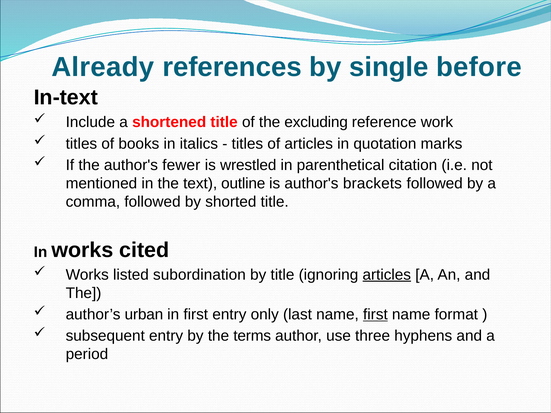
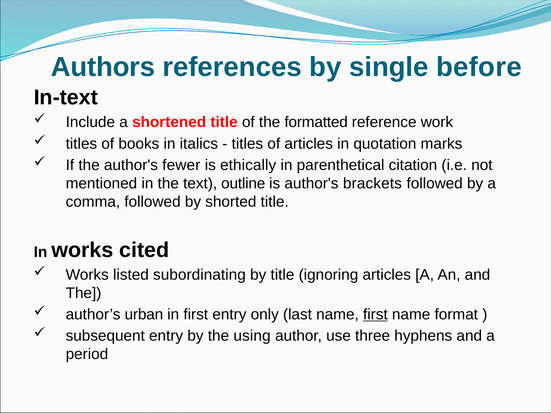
Already: Already -> Authors (103, 67)
excluding: excluding -> formatted (316, 122)
wrestled: wrestled -> ethically (248, 165)
subordination: subordination -> subordinating (199, 275)
articles underline: present -> none (387, 275)
terms: terms -> using (252, 336)
